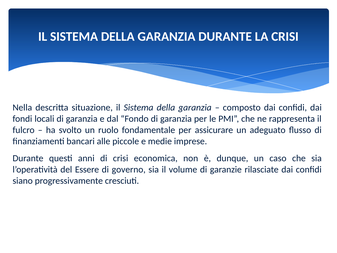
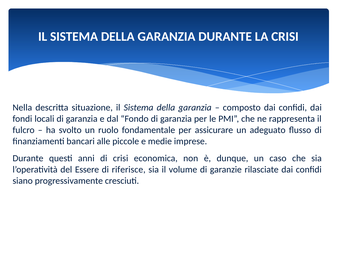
governo: governo -> riferisce (129, 169)
